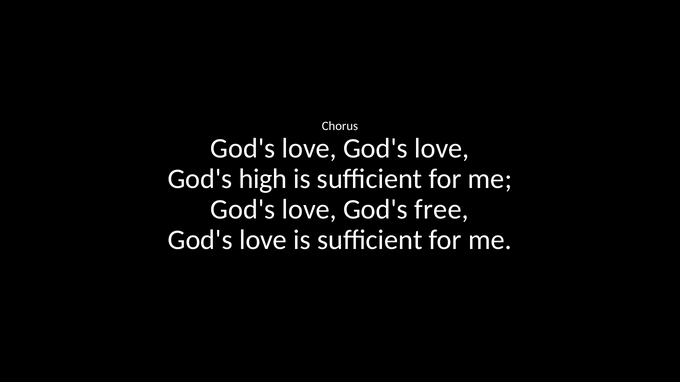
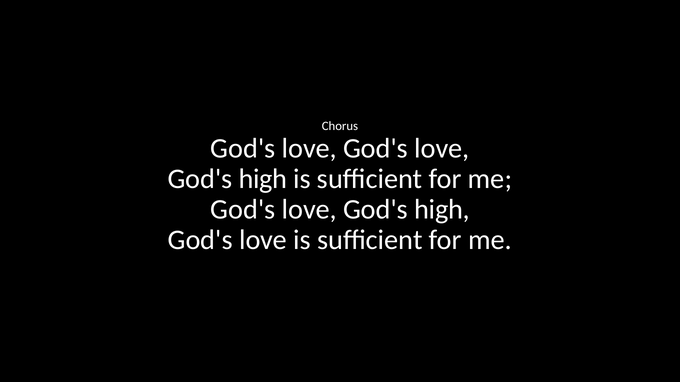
free: free -> high (442, 210)
